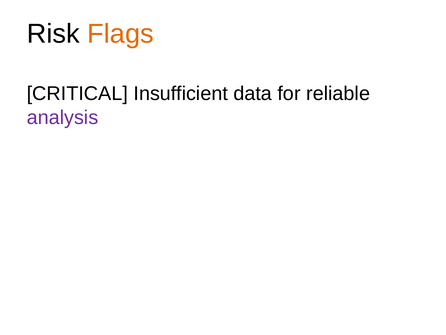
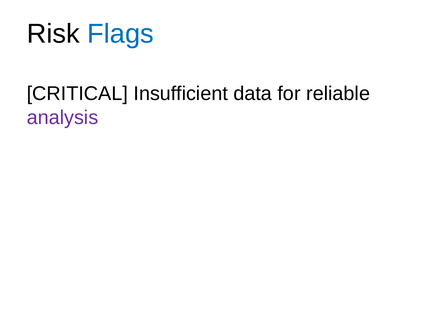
Flags colour: orange -> blue (121, 34)
